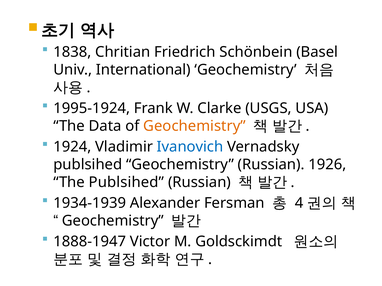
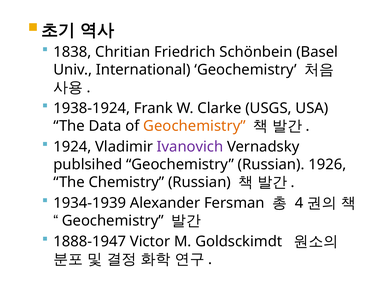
1995-1924: 1995-1924 -> 1938-1924 (92, 108)
Ivanovich colour: blue -> purple (190, 147)
The Publsihed: Publsihed -> Chemistry (126, 183)
